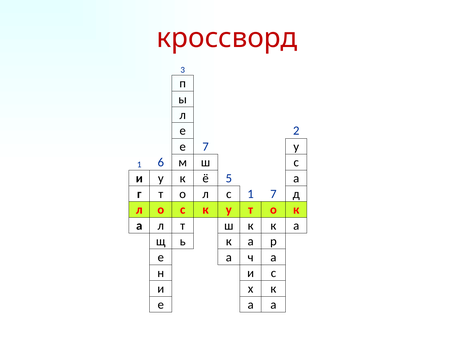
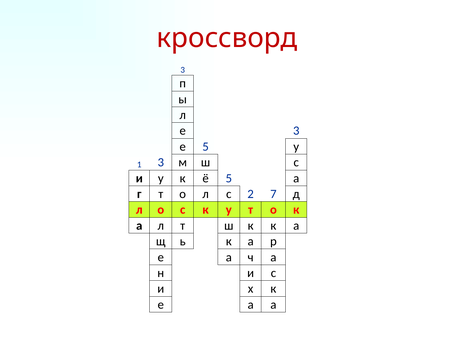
е 2: 2 -> 3 (296, 131)
е 7: 7 -> 5 (206, 147)
1 6: 6 -> 3 (161, 163)
с 1: 1 -> 2 (251, 194)
